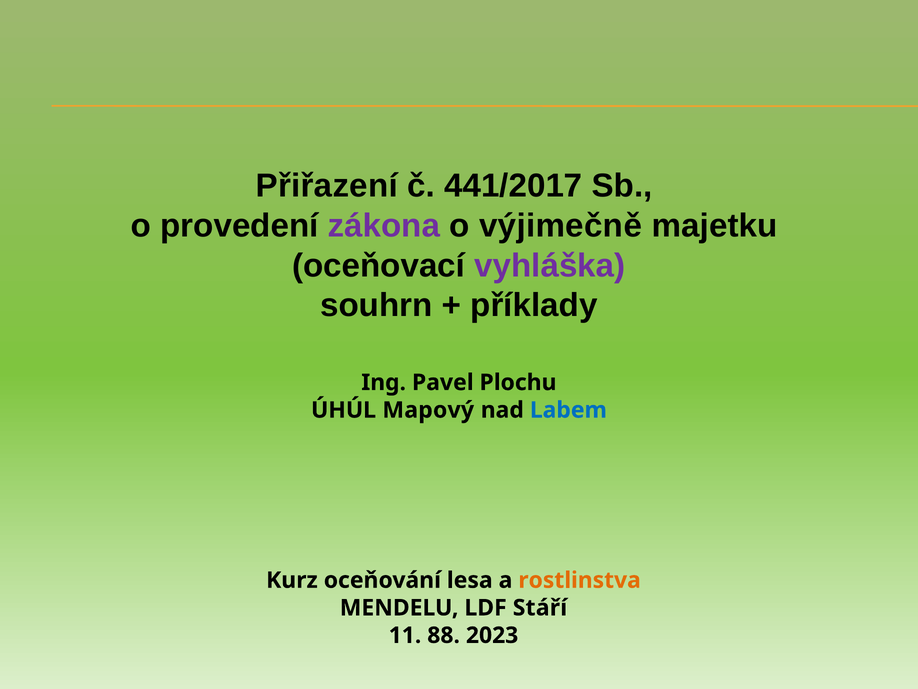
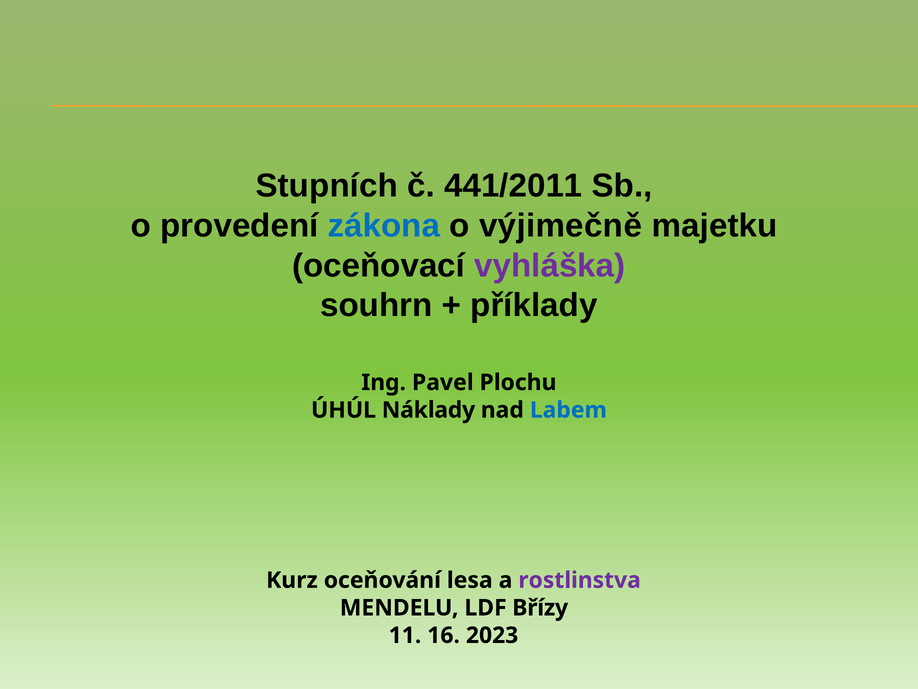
Přiřazení: Přiřazení -> Stupních (327, 186)
441/2017: 441/2017 -> 441/2011 (513, 186)
zákona colour: purple -> blue (384, 226)
Mapový: Mapový -> Náklady (428, 410)
rostlinstva colour: orange -> purple (580, 580)
Stáří: Stáří -> Břízy (540, 607)
88: 88 -> 16 (444, 635)
